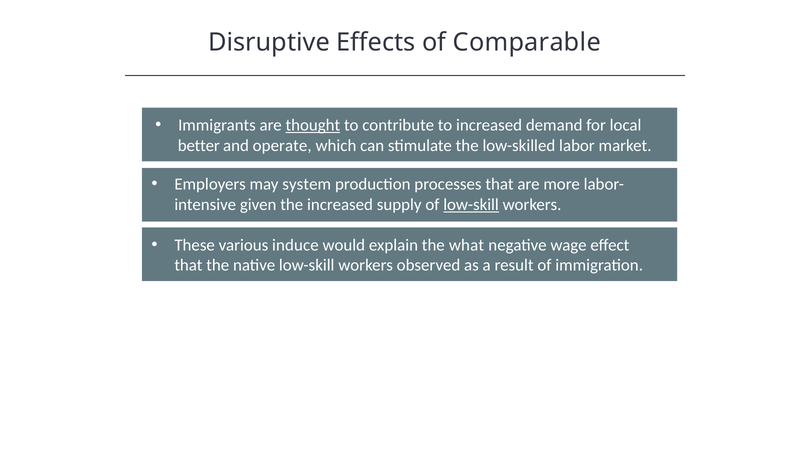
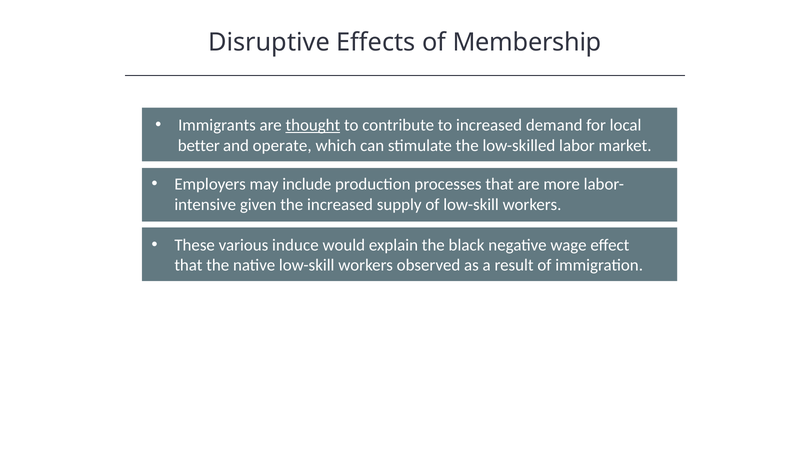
Comparable: Comparable -> Membership (527, 42)
system: system -> include (307, 184)
low-skill underline: present -> none (471, 204)
what: what -> black (467, 245)
